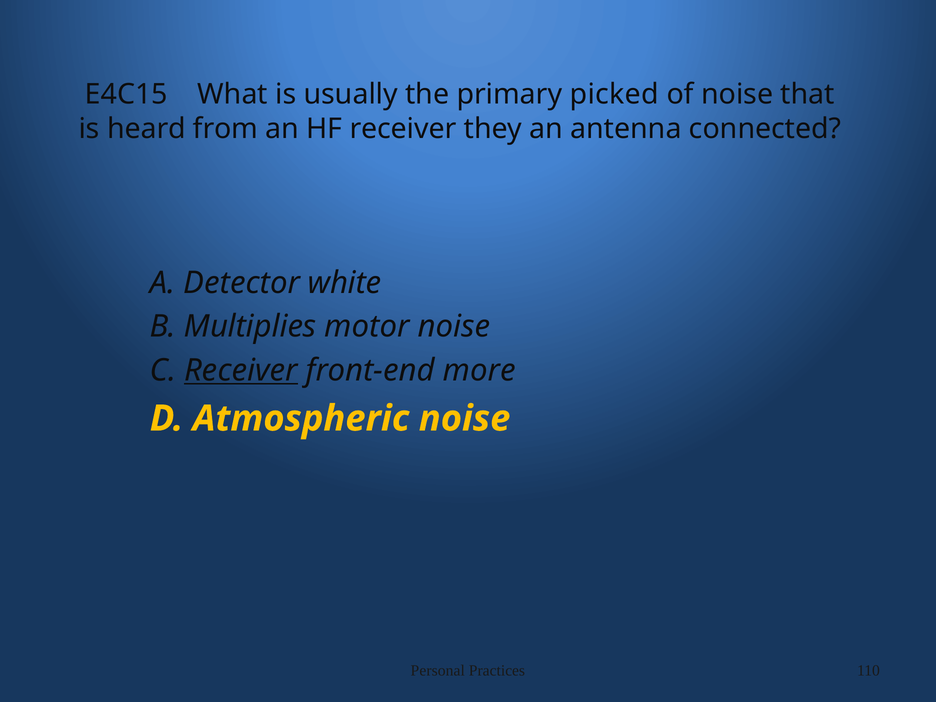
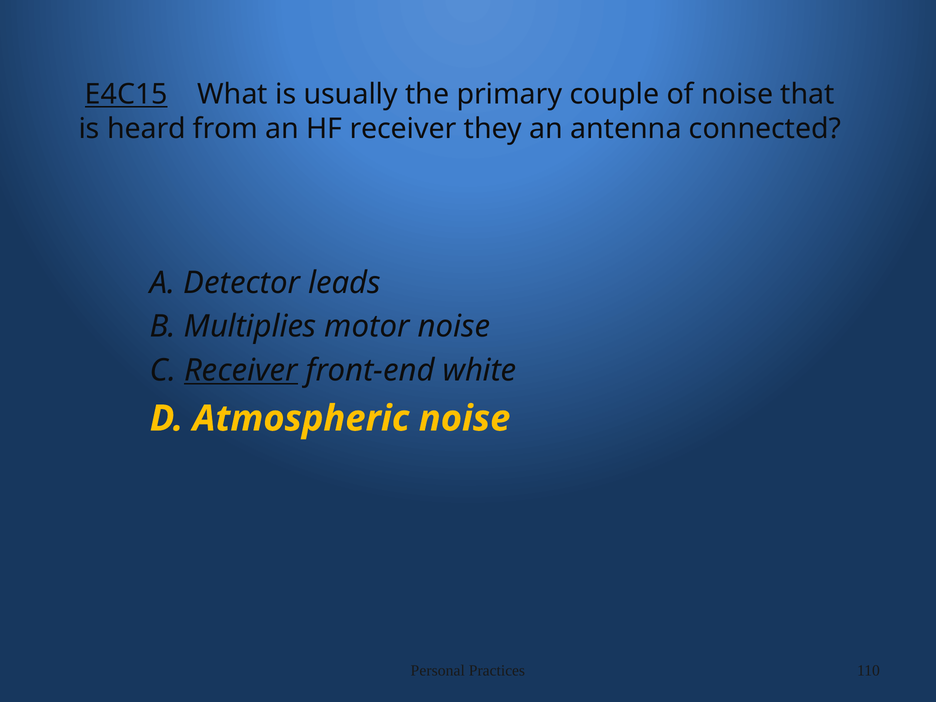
E4C15 underline: none -> present (126, 94)
picked: picked -> couple (614, 94)
white: white -> leads (345, 283)
more: more -> white (480, 370)
